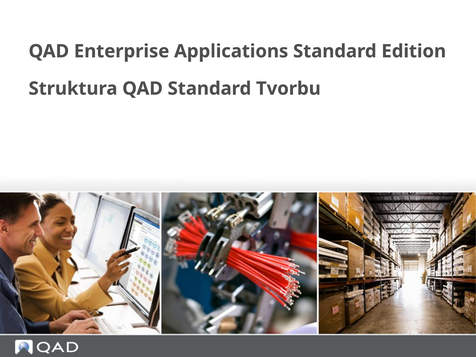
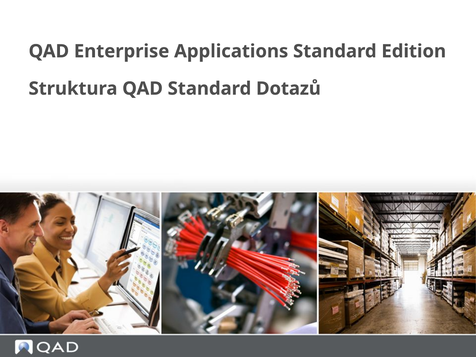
Tvorbu: Tvorbu -> Dotazů (288, 89)
